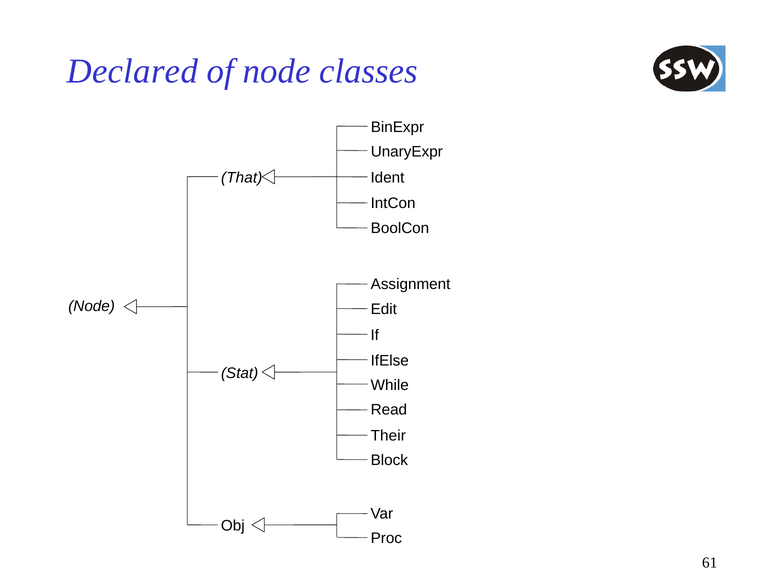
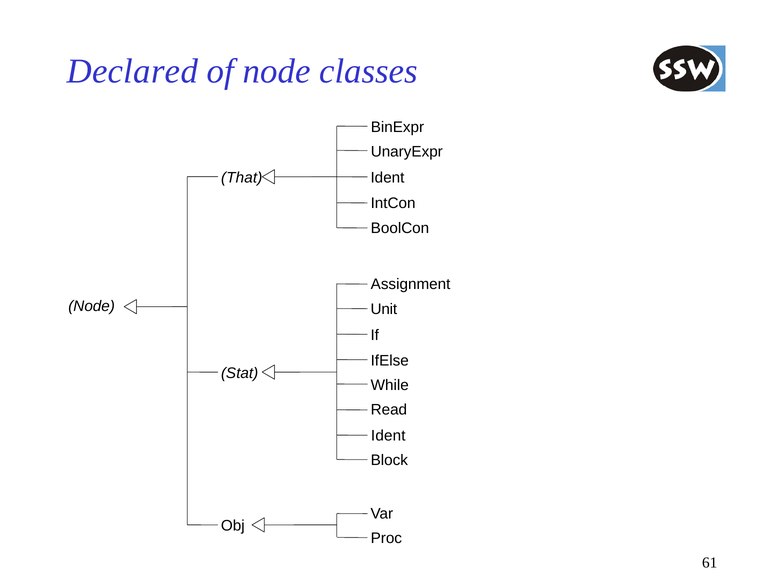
Edit: Edit -> Unit (384, 309)
Their: Their -> Ident (388, 436)
